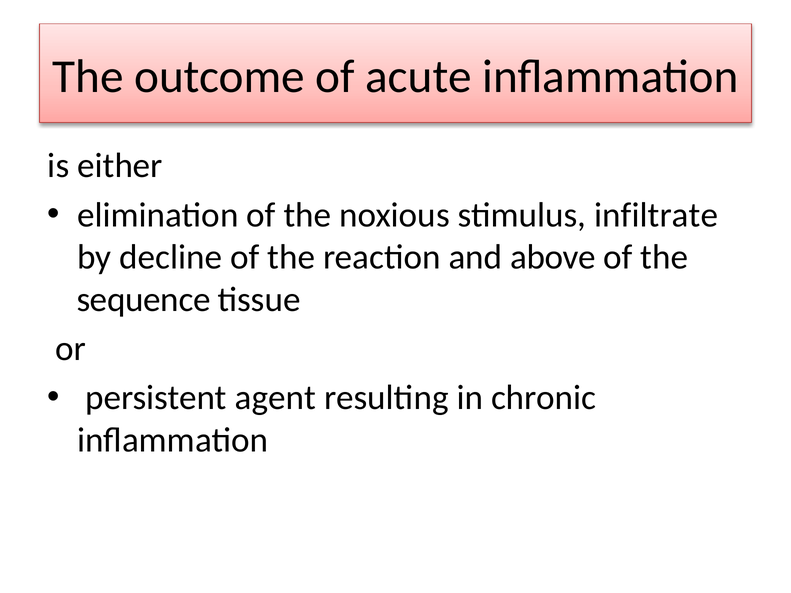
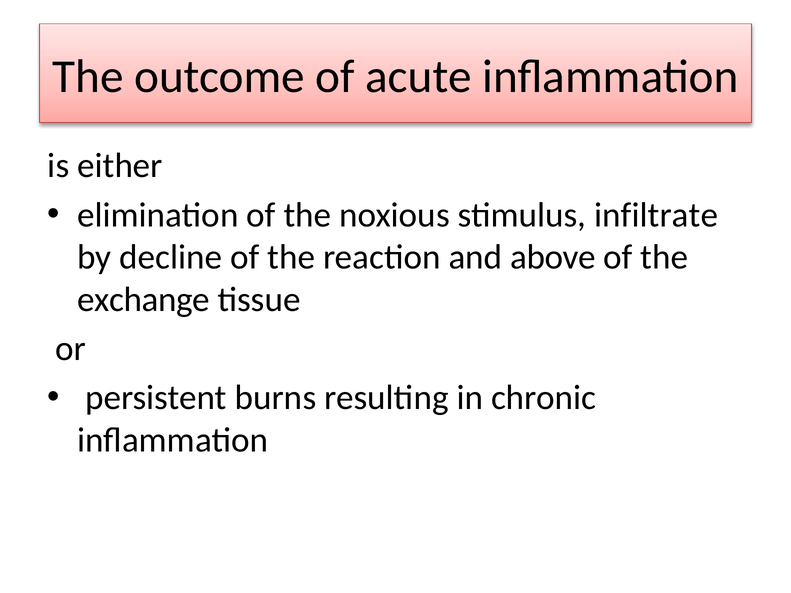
sequence: sequence -> exchange (144, 300)
agent: agent -> burns (275, 398)
